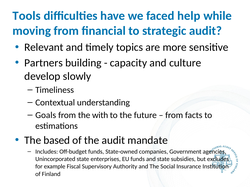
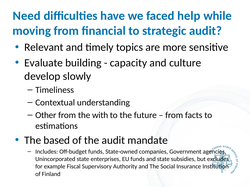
Tools: Tools -> Need (27, 16)
Partners: Partners -> Evaluate (44, 63)
Goals: Goals -> Other (46, 115)
